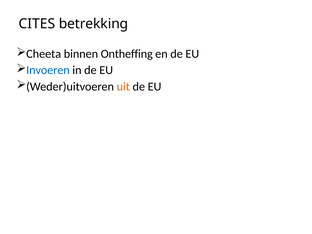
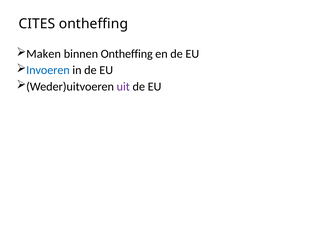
CITES betrekking: betrekking -> ontheffing (93, 24)
Cheeta: Cheeta -> Maken (44, 54)
uit colour: orange -> purple (123, 87)
